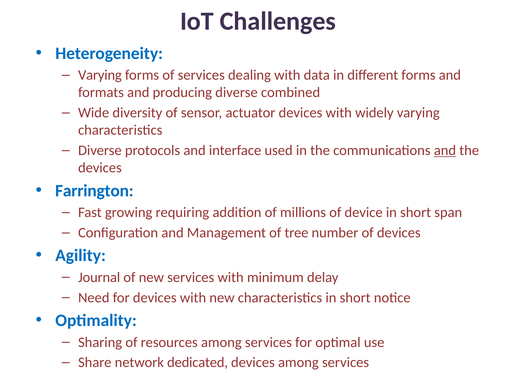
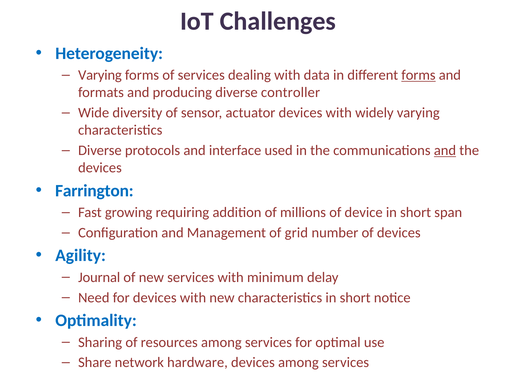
forms underline: none -> present (418, 75)
combined: combined -> controller (290, 93)
tree: tree -> grid (296, 233)
dedicated: dedicated -> hardware (197, 363)
